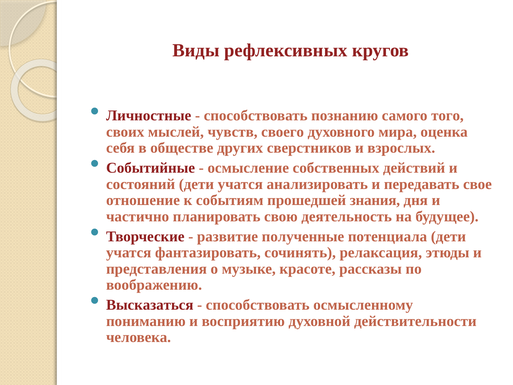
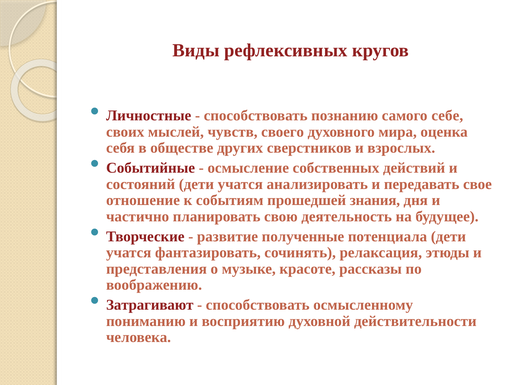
того: того -> себе (447, 116)
Высказаться: Высказаться -> Затрагивают (150, 305)
